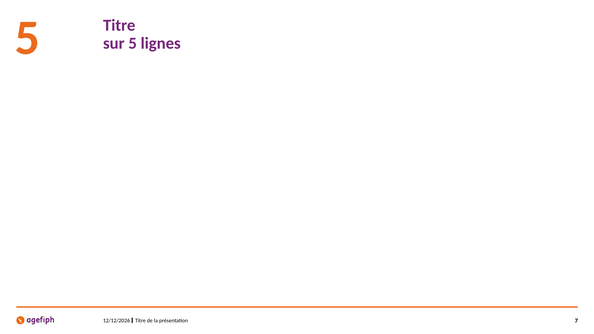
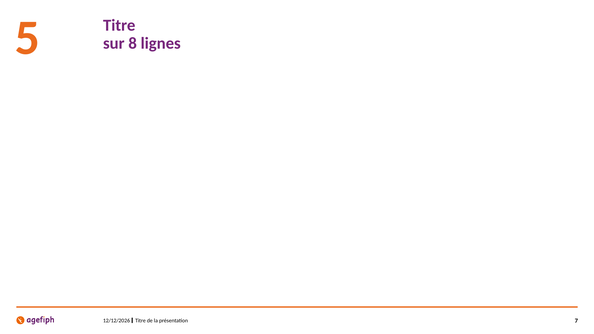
sur 5: 5 -> 8 (133, 43)
